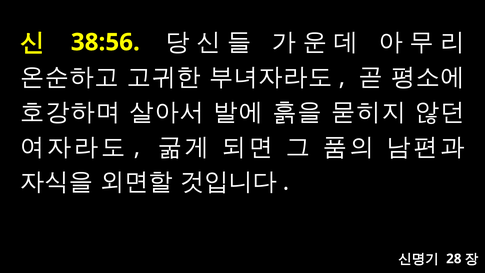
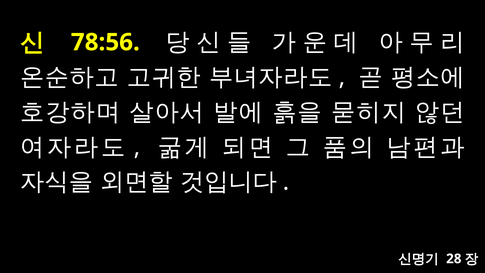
38:56: 38:56 -> 78:56 (105, 42)
